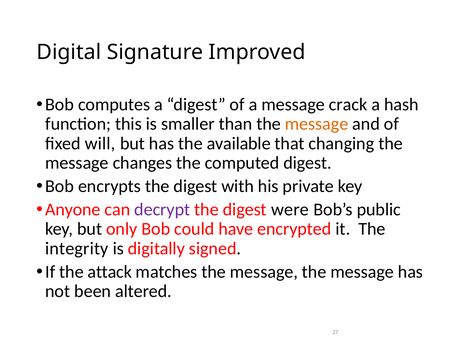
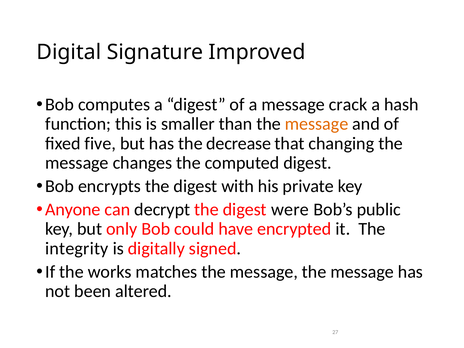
will: will -> five (100, 143)
available: available -> decrease (239, 143)
decrypt colour: purple -> black (162, 210)
attack: attack -> works (110, 272)
